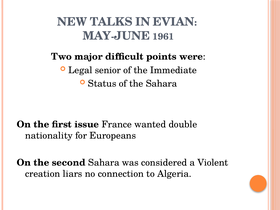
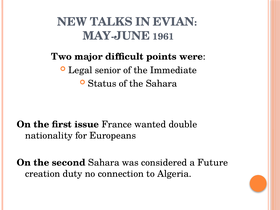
Violent: Violent -> Future (213, 163)
liars: liars -> duty (73, 174)
